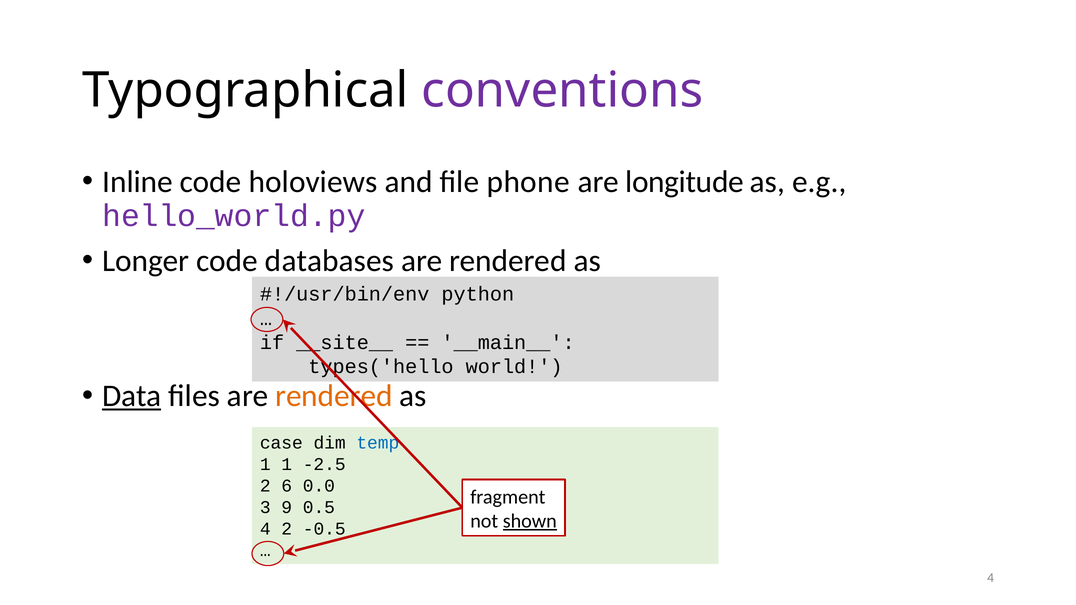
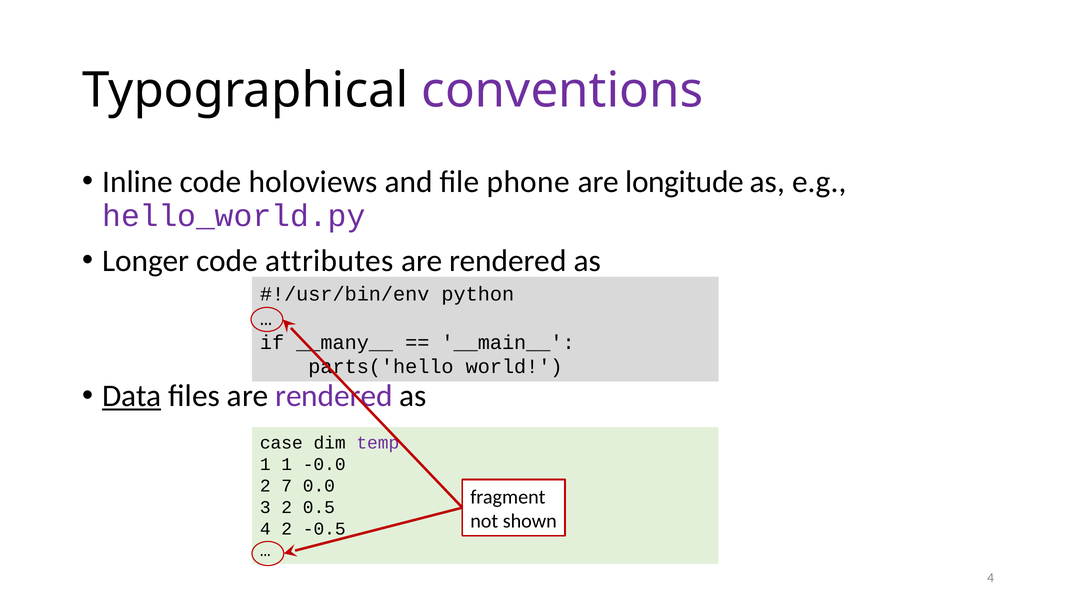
databases: databases -> attributes (329, 261)
__site__: __site__ -> __many__ (345, 343)
types('hello: types('hello -> parts('hello (381, 367)
rendered colour: orange -> purple (334, 396)
temp colour: blue -> purple (378, 443)
-2.5: -2.5 -> -0.0 (324, 465)
6: 6 -> 7 (287, 486)
3 9: 9 -> 2 (287, 508)
shown underline: present -> none (530, 521)
